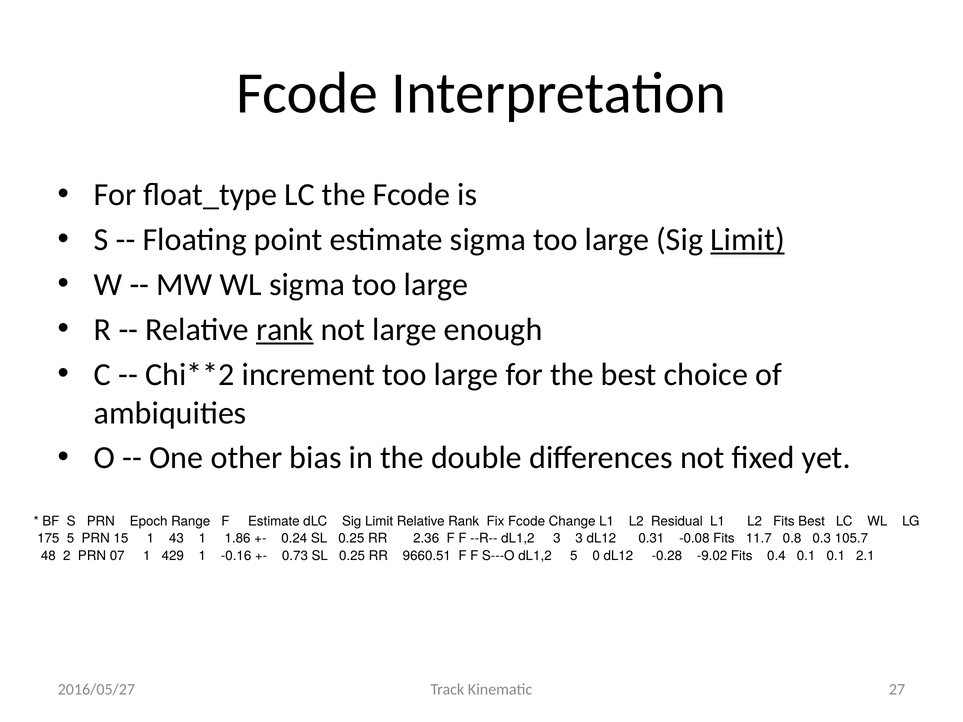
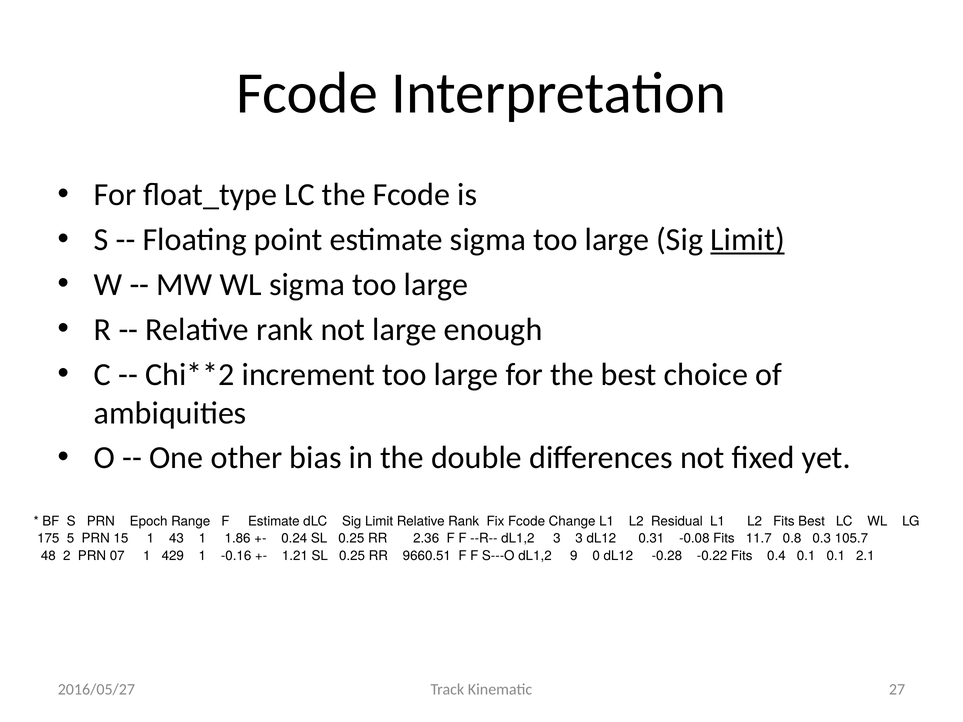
rank underline: present -> none (285, 330)
0.73: 0.73 -> 1.21 (295, 556)
dL1,2 5: 5 -> 9 (574, 556)
-9.02: -9.02 -> -0.22 (712, 556)
